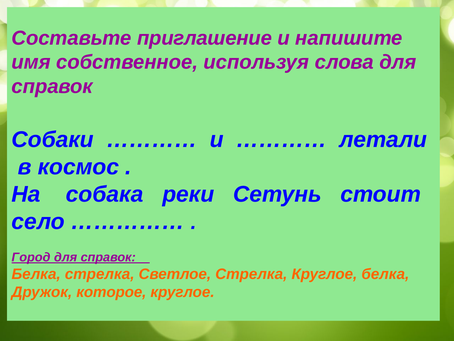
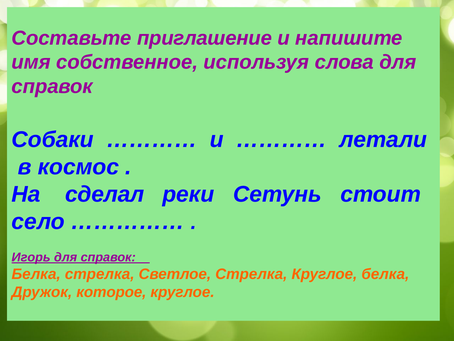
собака: собака -> сделал (105, 194)
Город: Город -> Игорь (31, 257)
